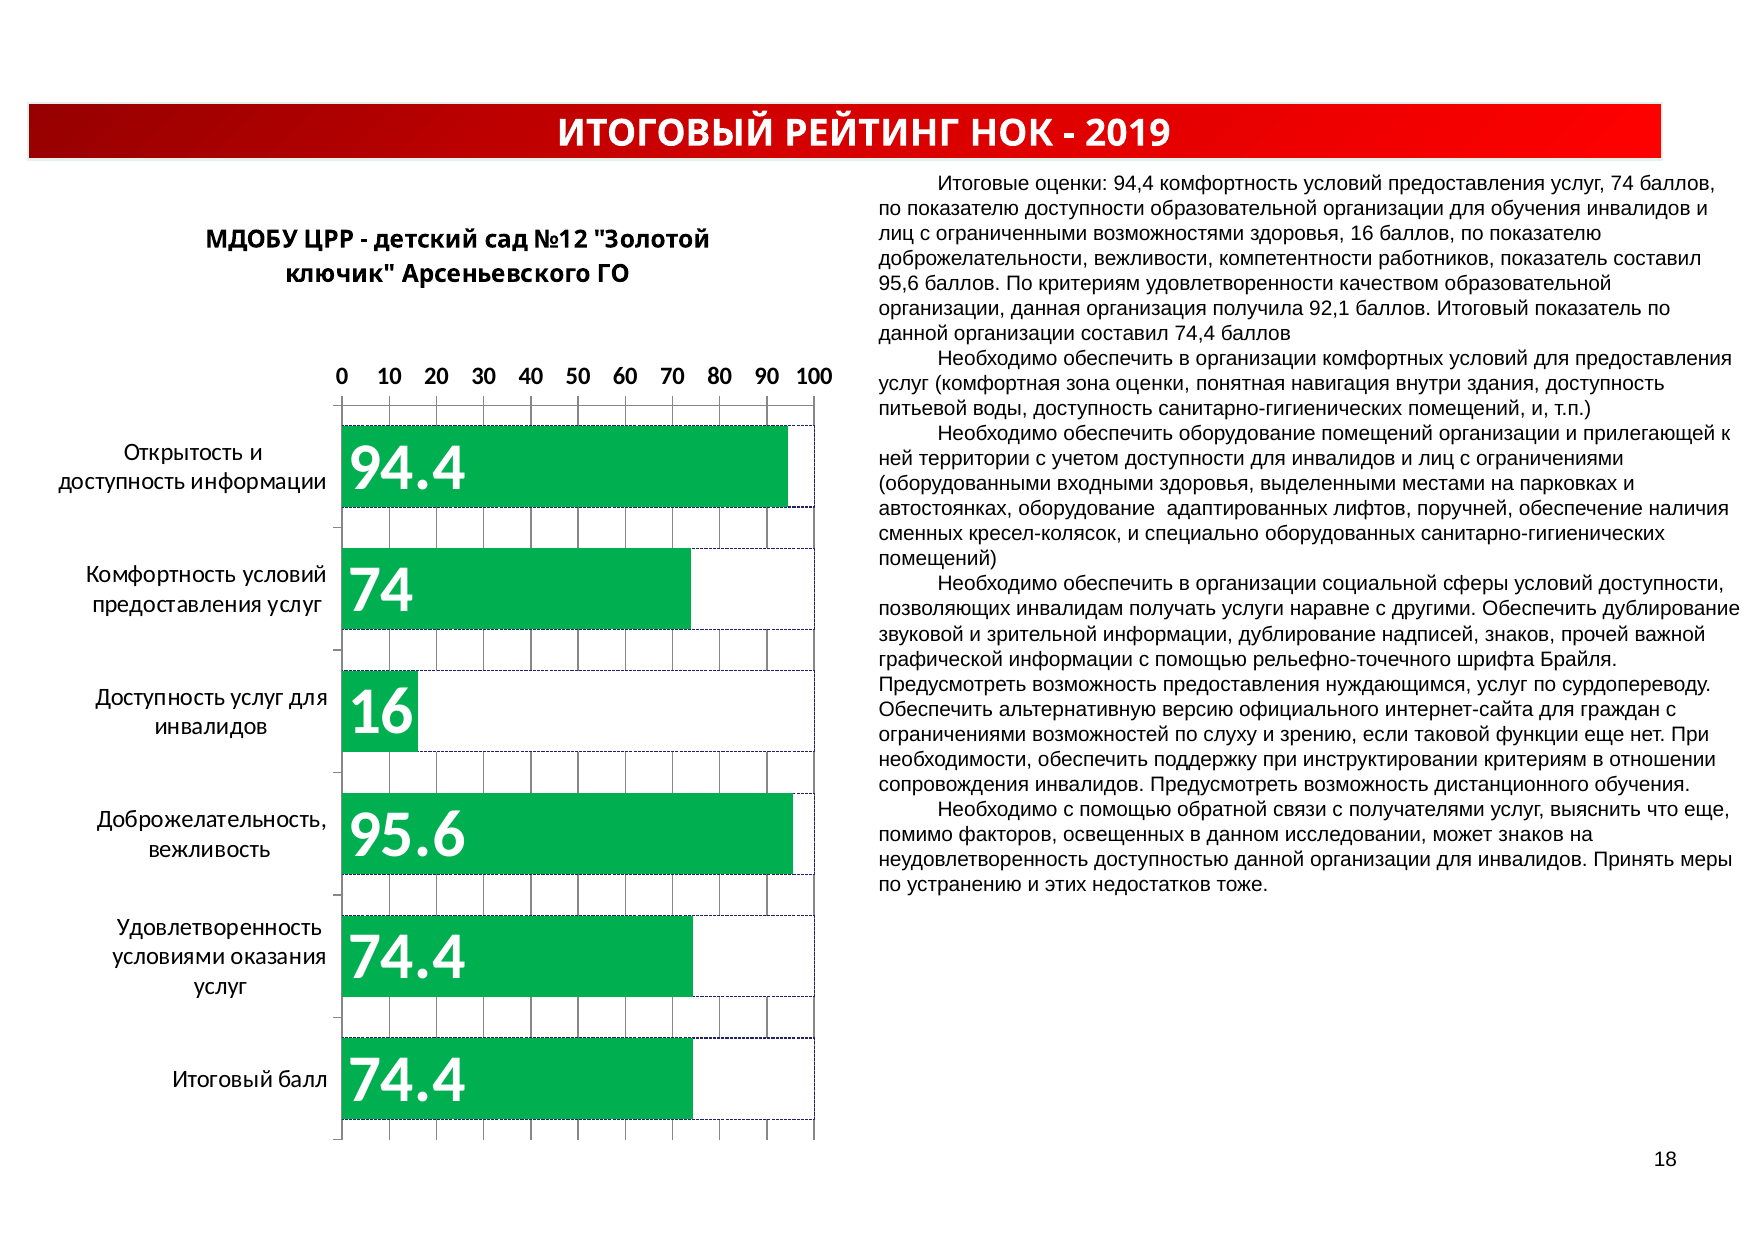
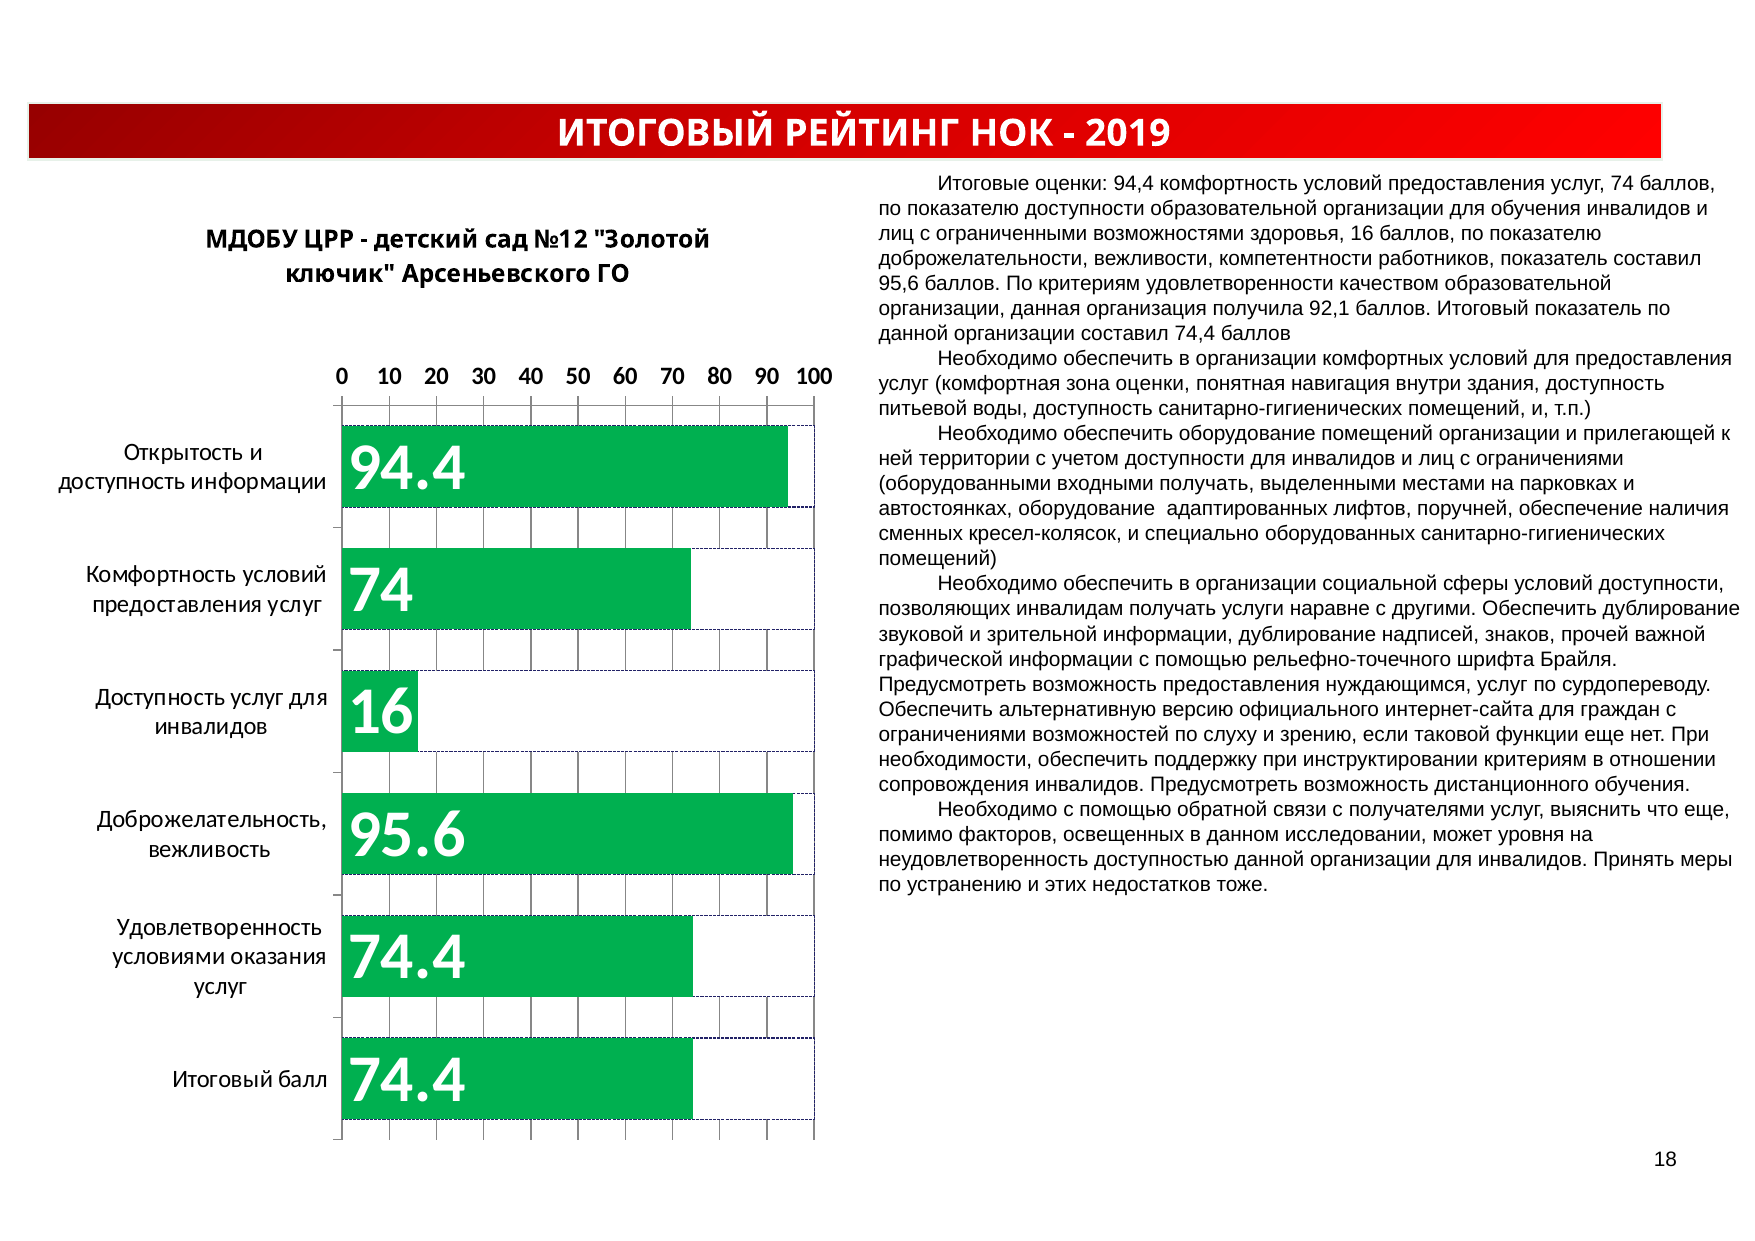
входными здоровья: здоровья -> получать (1207, 484)
может знаков: знаков -> уровня (1531, 835)
